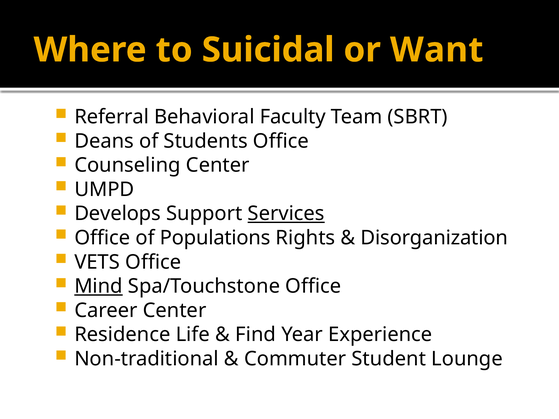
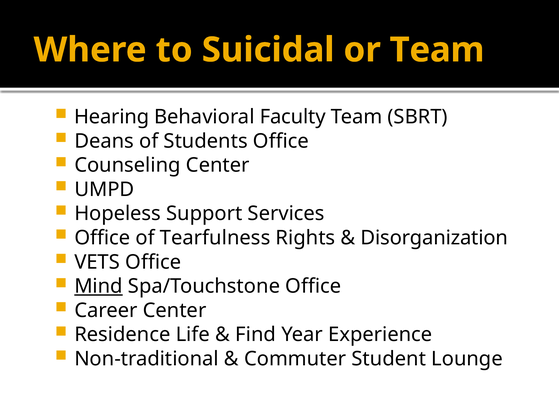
or Want: Want -> Team (437, 50)
Referral: Referral -> Hearing (112, 117)
Develops: Develops -> Hopeless (118, 214)
Services underline: present -> none (286, 214)
Populations: Populations -> Tearfulness (215, 238)
